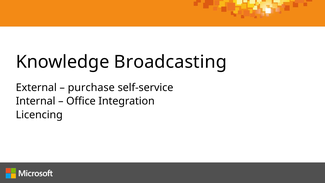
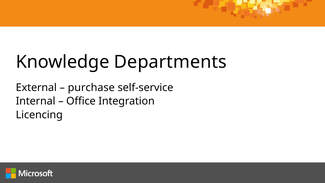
Broadcasting: Broadcasting -> Departments (170, 62)
